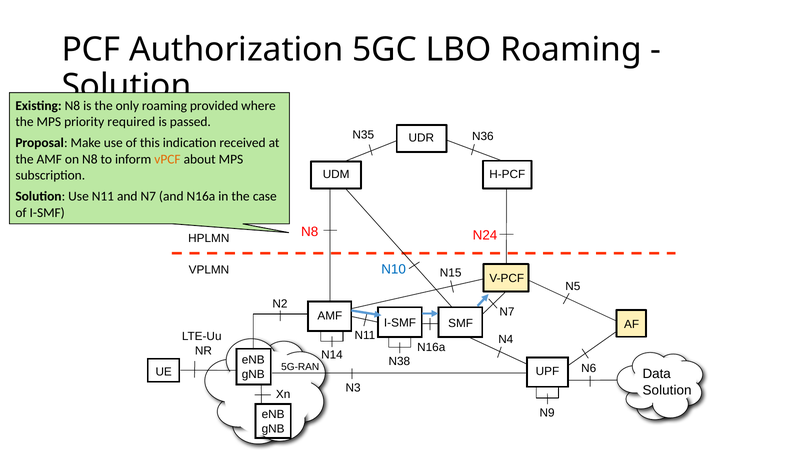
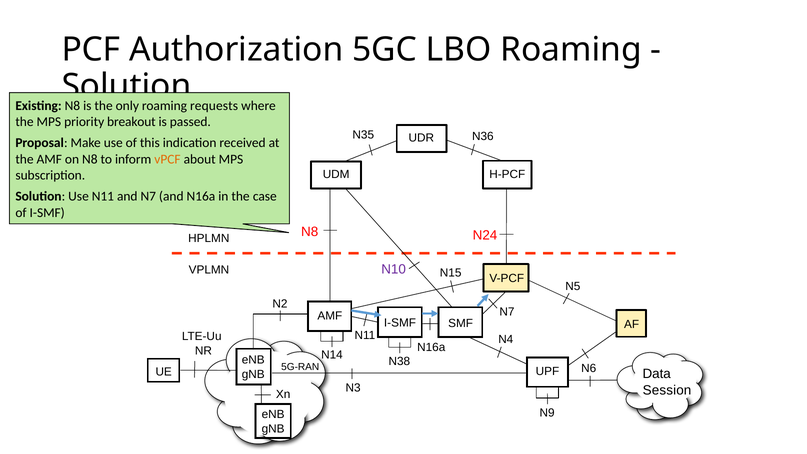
provided: provided -> requests (214, 106)
required: required -> breakout (131, 122)
N10 colour: blue -> purple (394, 269)
Solution: Solution -> Session (667, 390)
